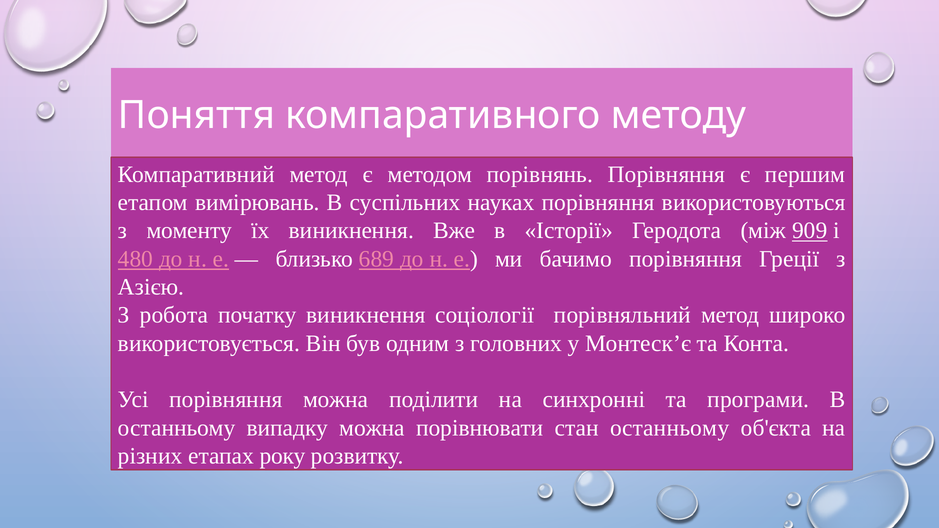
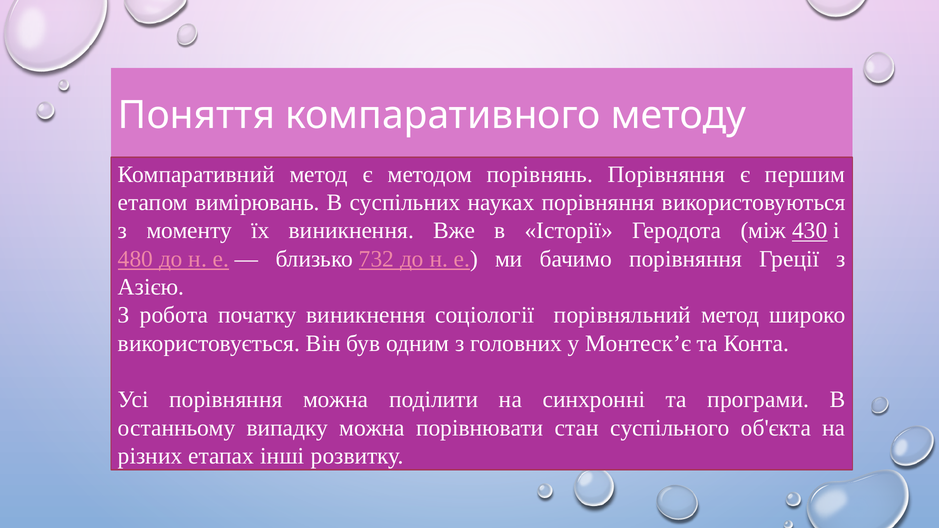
909: 909 -> 430 (810, 231)
689: 689 -> 732 (377, 259)
стан останньому: останньому -> суспільного (670, 428)
року: року -> інші (282, 456)
